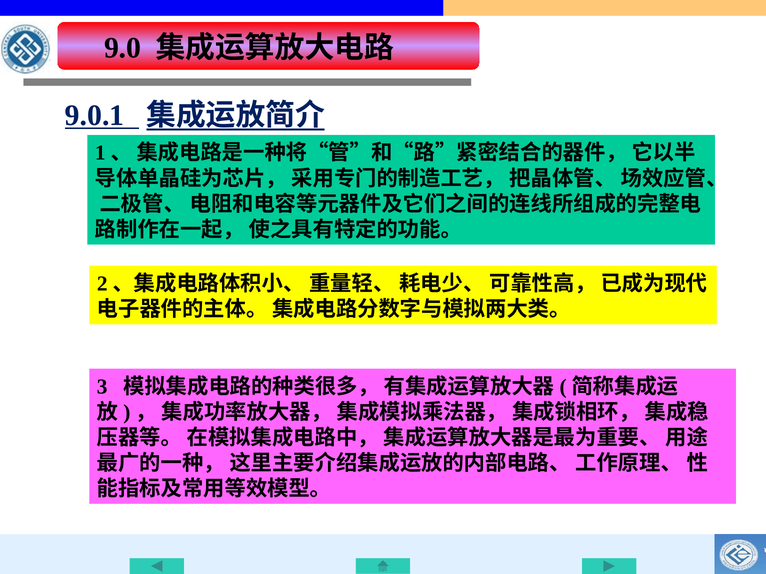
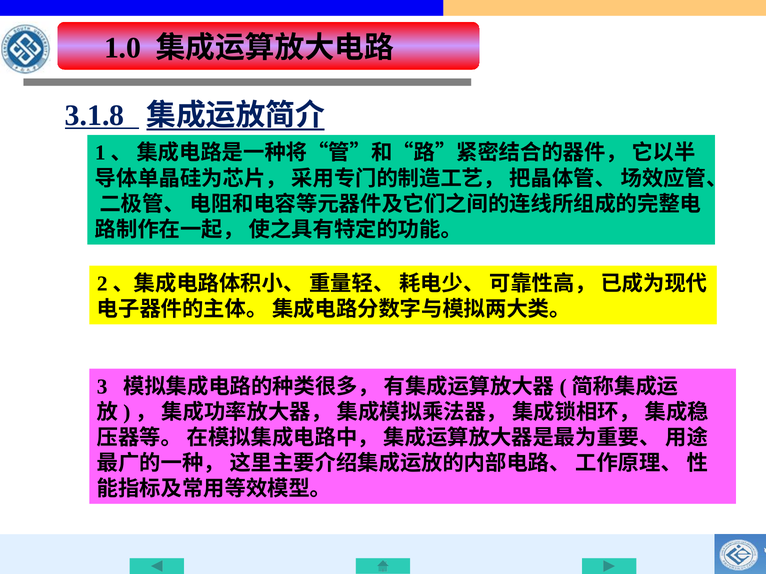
9.0: 9.0 -> 1.0 (123, 48)
9.0.1: 9.0.1 -> 3.1.8 (95, 115)
